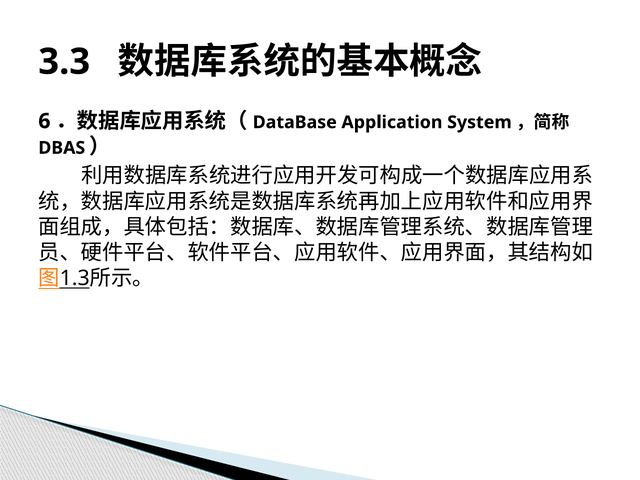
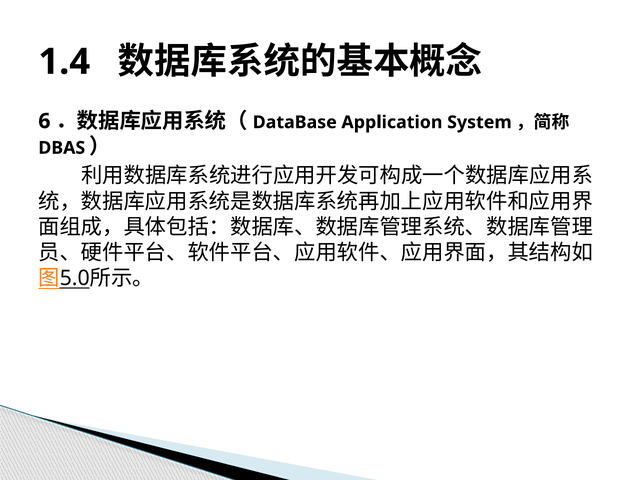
3.3: 3.3 -> 1.4 (64, 62)
1.3: 1.3 -> 5.0 (75, 278)
